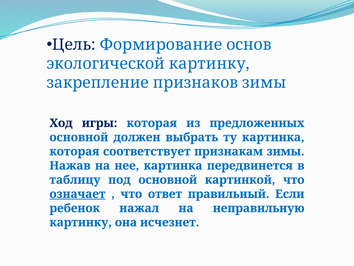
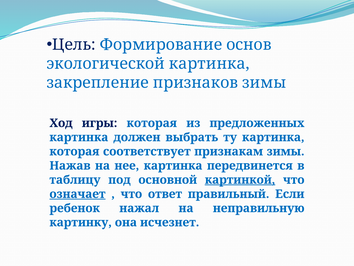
экологической картинку: картинку -> картинка (209, 64)
основной: основной -> картинка (79, 137)
картинкой underline: none -> present (240, 180)
